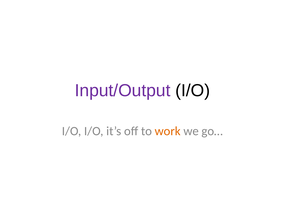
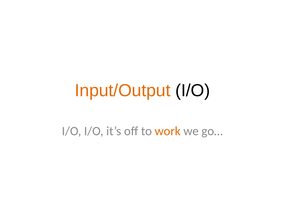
Input/Output colour: purple -> orange (123, 91)
